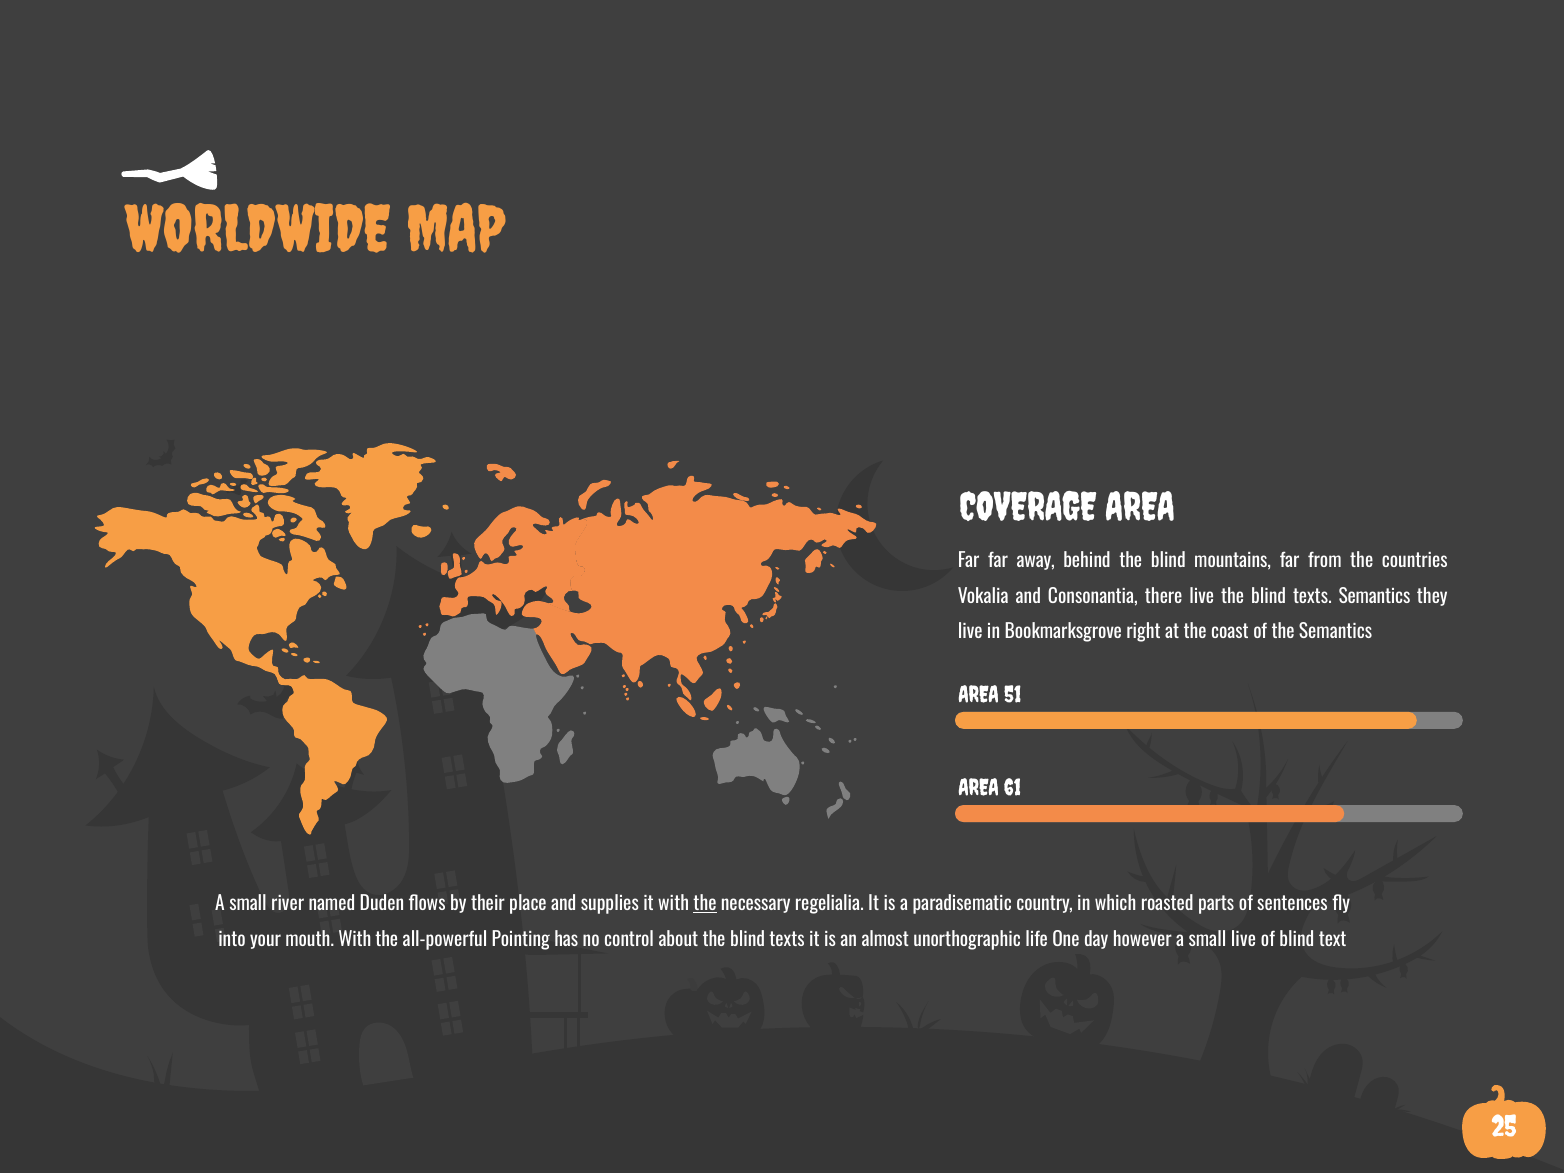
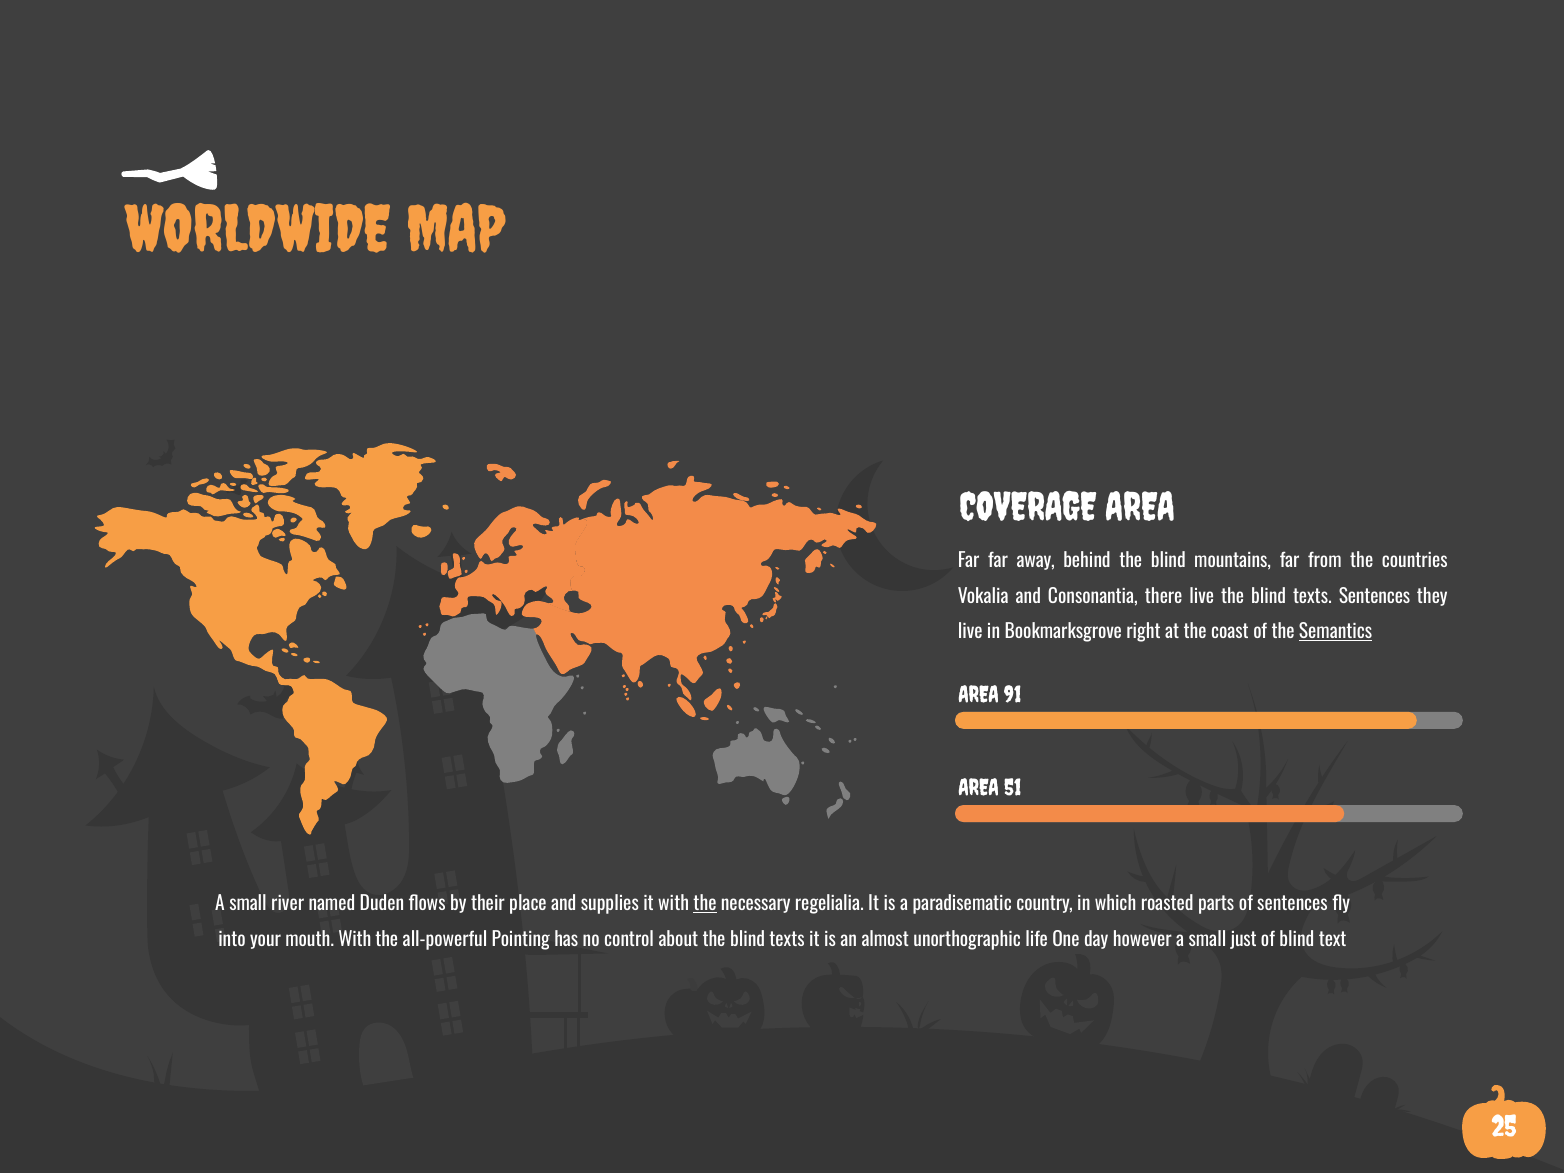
texts Semantics: Semantics -> Sentences (1374, 597)
Semantics underline: none -> present (1336, 632)
51: 51 -> 91 (1013, 695)
61: 61 -> 51 (1013, 788)
small live: live -> just (1244, 940)
